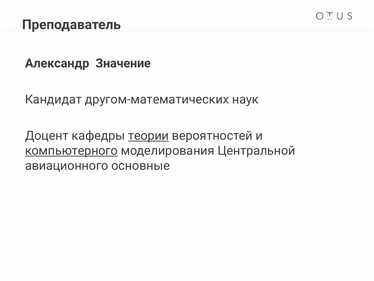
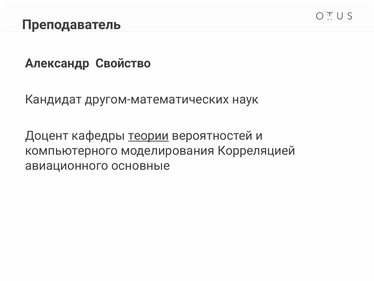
Значение: Значение -> Свойство (123, 63)
компьютерного underline: present -> none (71, 150)
Центральной: Центральной -> Корреляцией (256, 150)
